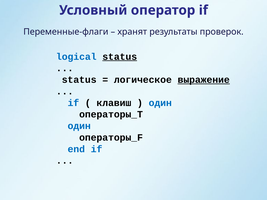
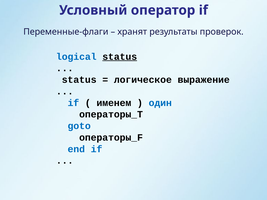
выражение underline: present -> none (204, 80)
клавиш: клавиш -> именем (114, 103)
один: один -> goto (79, 126)
